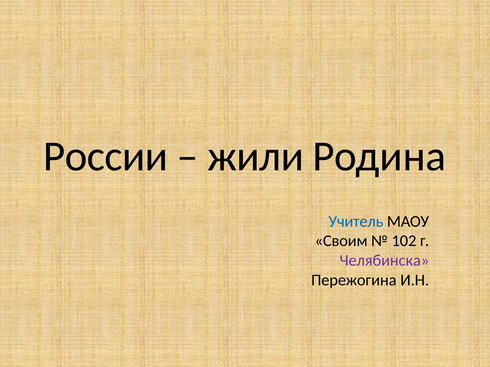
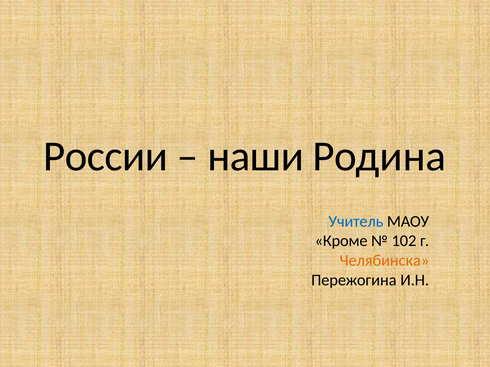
жили: жили -> наши (256, 157)
Своим: Своим -> Кроме (341, 241)
Челябинска colour: purple -> orange (384, 261)
